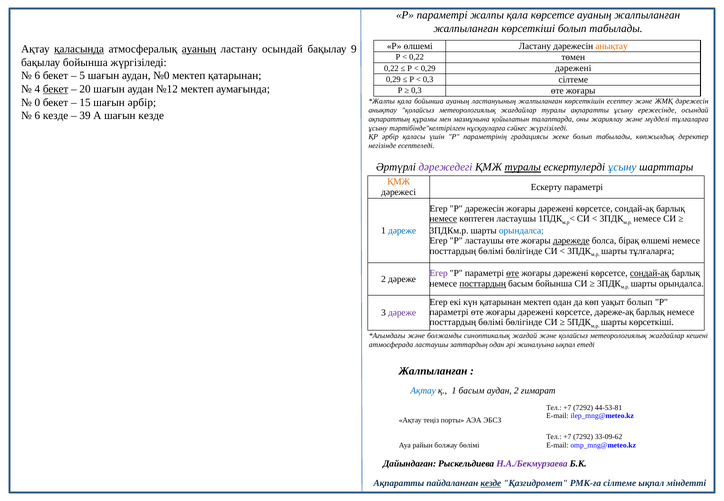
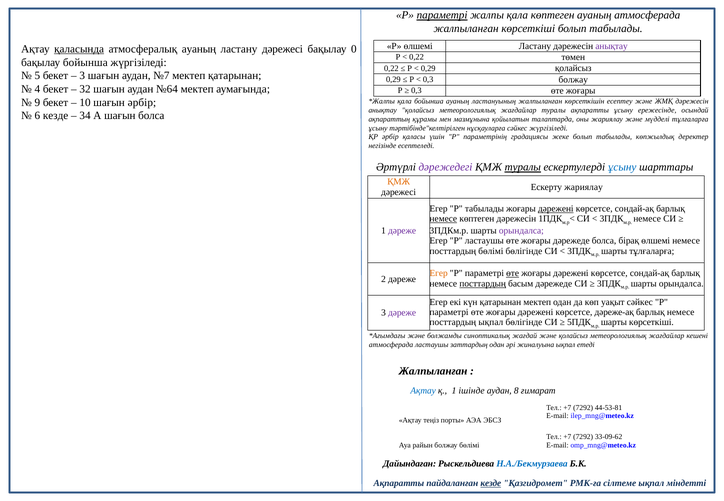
параметрі underline: none -> present (442, 15)
қала көрсетсе: көрсетсе -> көптеген (553, 15)
ауаның жалпыланған: жалпыланған -> атмосферада (647, 15)
анықтау colour: orange -> purple (612, 46)
ауаның underline: present -> none (199, 49)
ластану осындай: осындай -> дәрежесі (282, 49)
9: 9 -> 0 (354, 49)
0,29 дәрежені: дәрежені -> қолайсыз (573, 68)
6: 6 -> 5 (37, 76)
5: 5 -> 3 (82, 76)
№0: №0 -> №7 (161, 76)
0,3 сілтеме: сілтеме -> болжау (573, 80)
бекет underline: present -> none (56, 89)
20: 20 -> 32 (85, 89)
№12: №12 -> №64 (167, 89)
0: 0 -> 9 (37, 102)
15: 15 -> 10 (85, 102)
39: 39 -> 34 (85, 116)
шағын кезде: кезде -> болса (151, 116)
Ескерту параметрі: параметрі -> жариялау (584, 187)
Р дәрежесін: дәрежесін -> табылады (484, 209)
дәрежені underline: none -> present (556, 209)
көптеген ластаушы: ластаушы -> дәрежесін (516, 219)
дәреже colour: blue -> purple (402, 231)
орындалса colour: blue -> purple (521, 231)
дәрежеде underline: present -> none (571, 241)
Егер colour: purple -> orange (439, 273)
сондай-ақ underline: present -> none (650, 273)
басым бойынша: бойынша -> дәрежеде (554, 284)
уақыт болып: болып -> сәйкес (640, 302)
бөлімі: бөлімі -> ықпал (491, 323)
1 басым: басым -> ішінде (472, 391)
аудан 2: 2 -> 8 (516, 391)
Н.А./Бекмурзаева colour: purple -> blue (532, 464)
